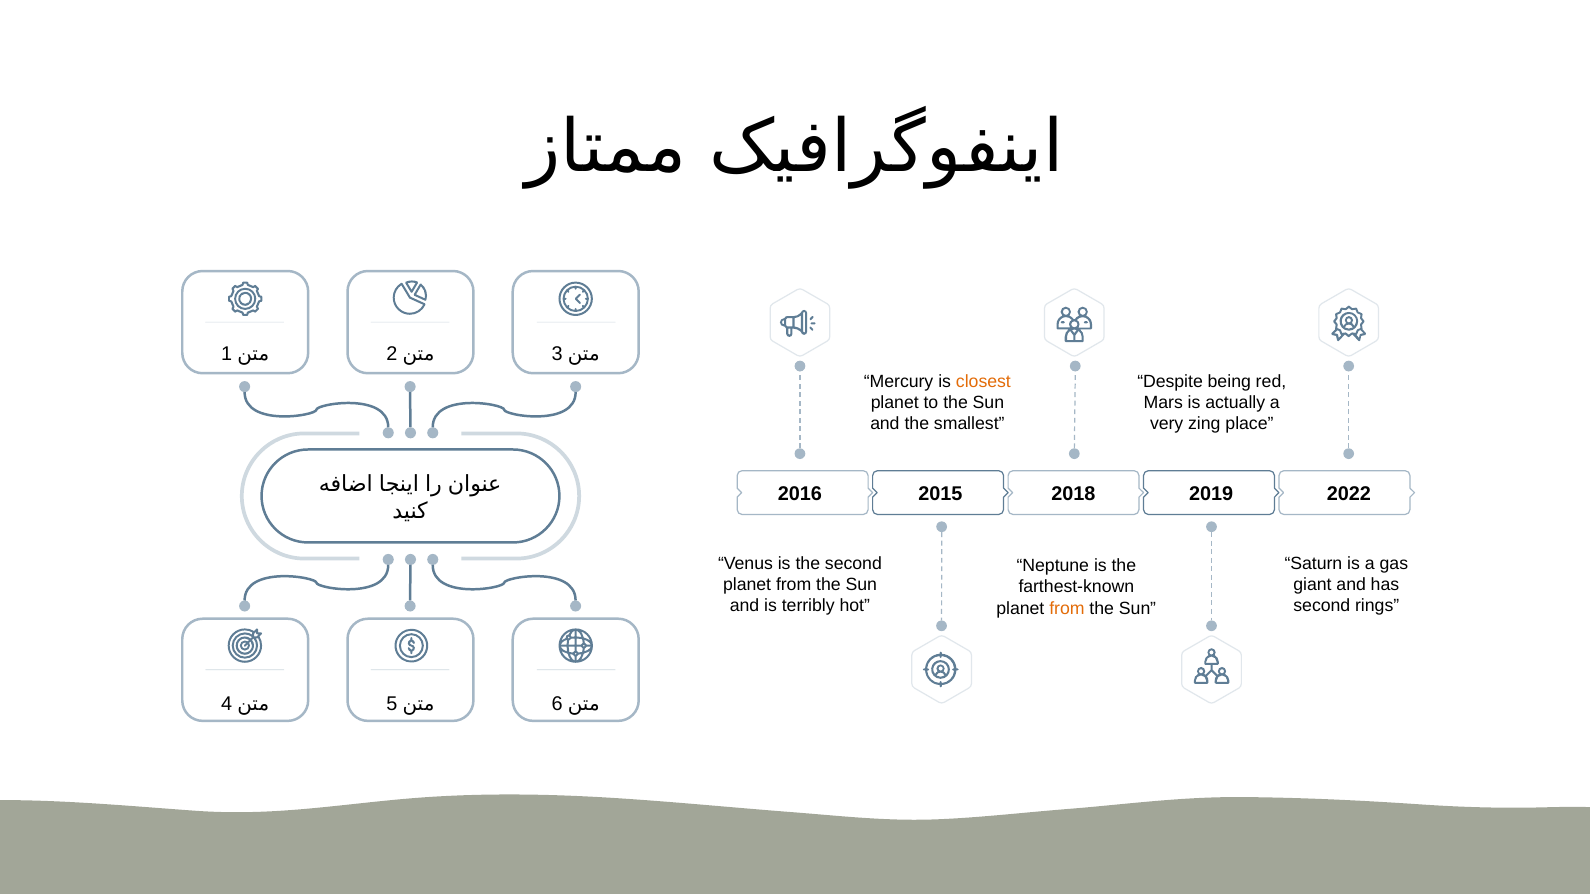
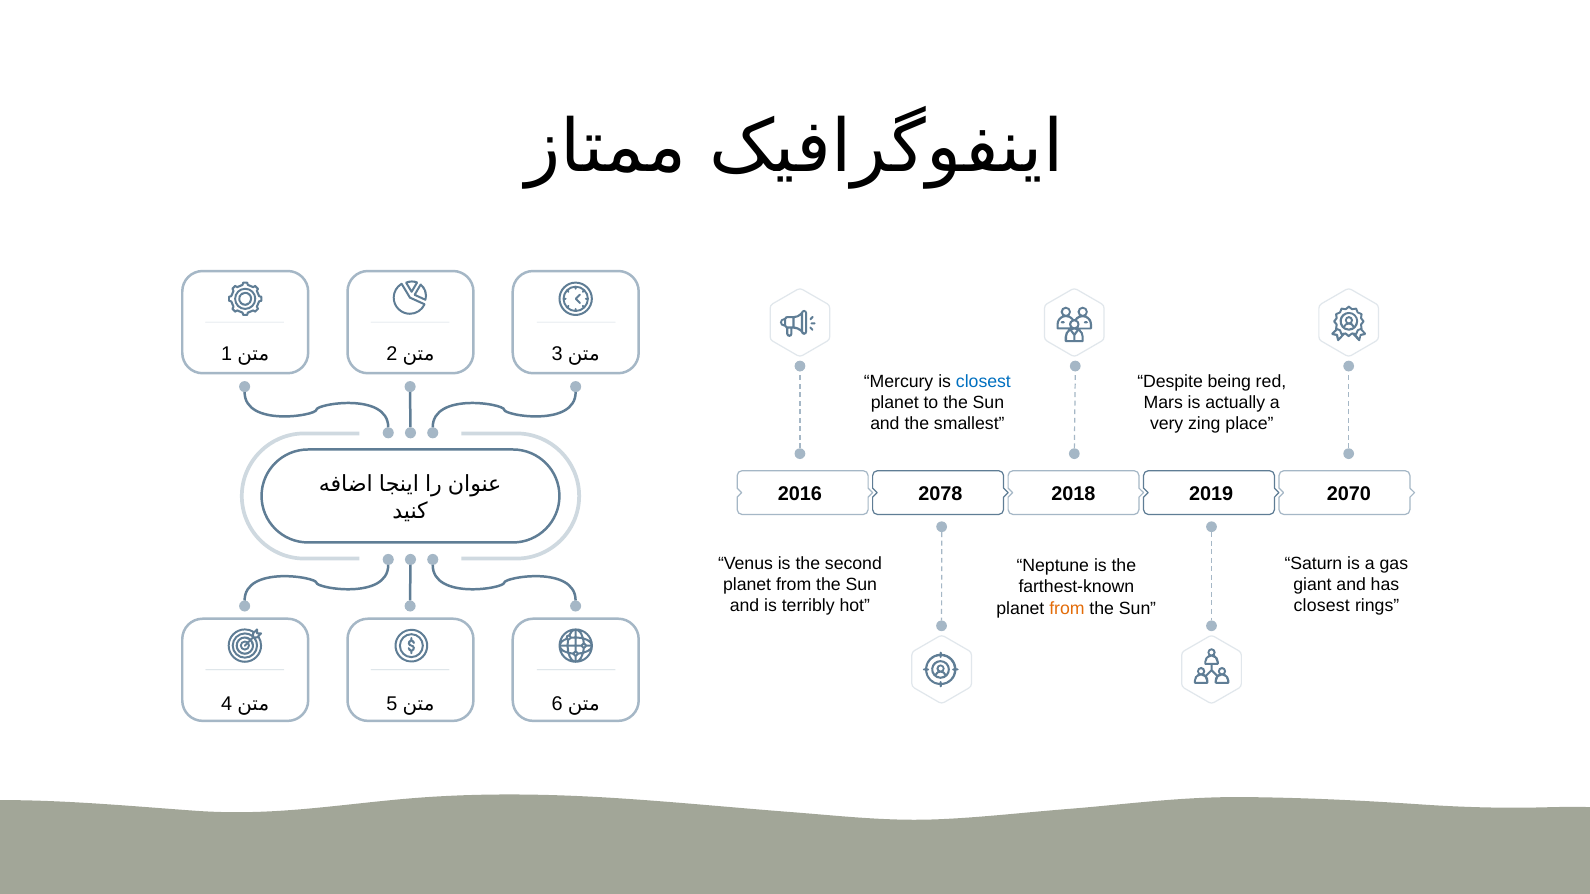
closest colour: orange -> blue (983, 382)
2015: 2015 -> 2078 (940, 494)
2022: 2022 -> 2070 (1349, 494)
second: second -> closest (1322, 606)
